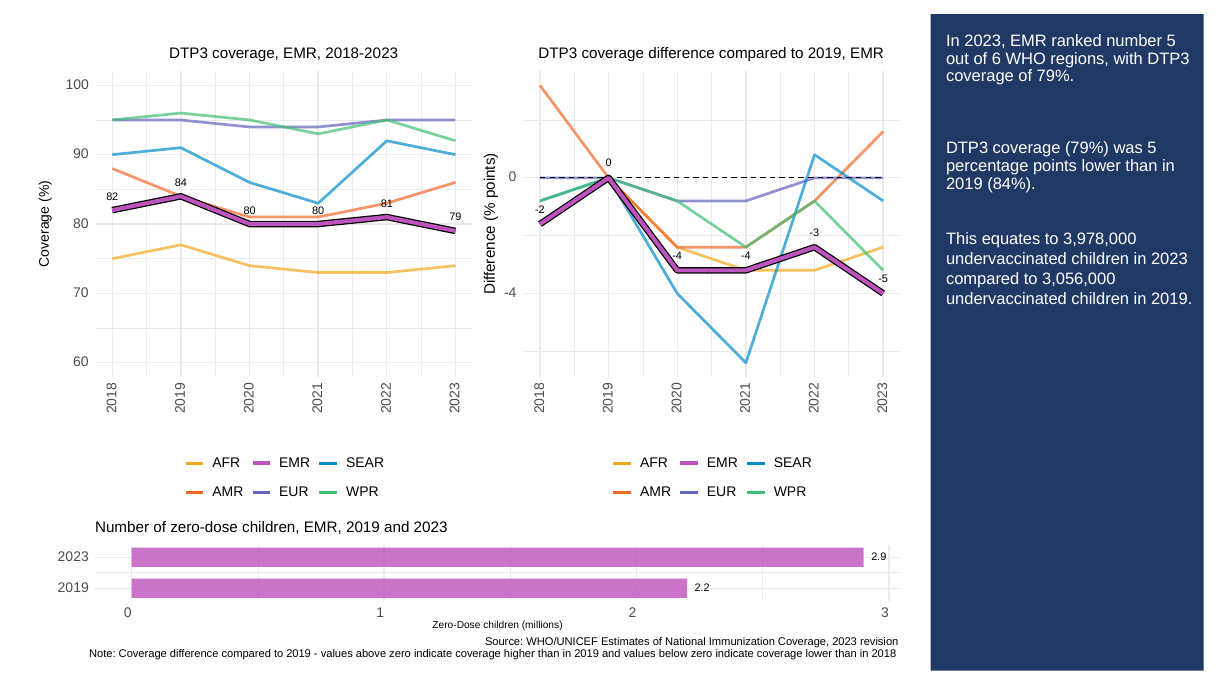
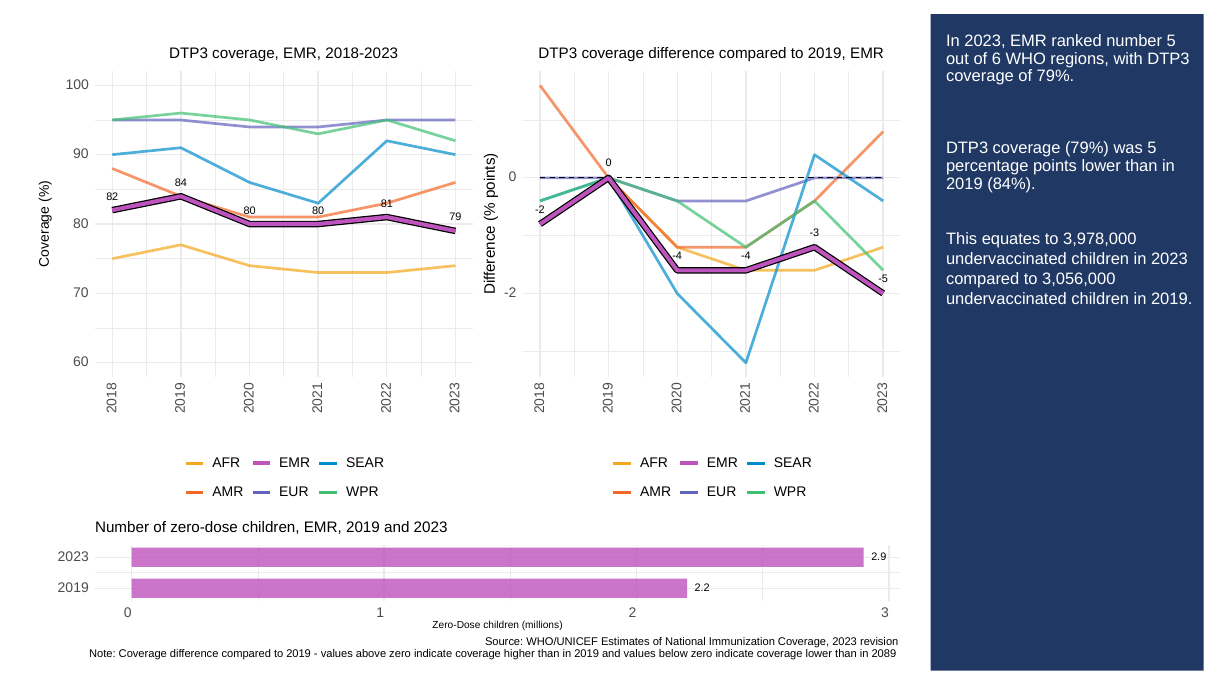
-4: -4 -> -2 (510, 293)
2018: 2018 -> 2089 (884, 655)
